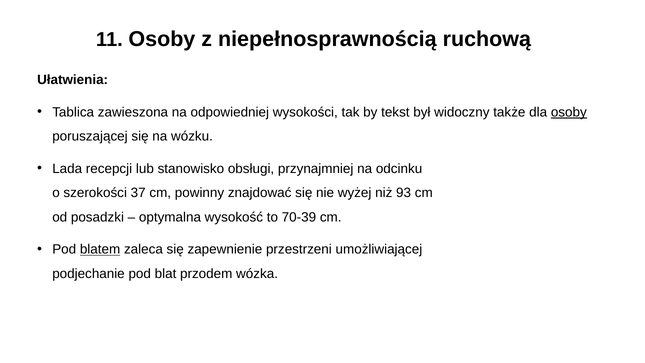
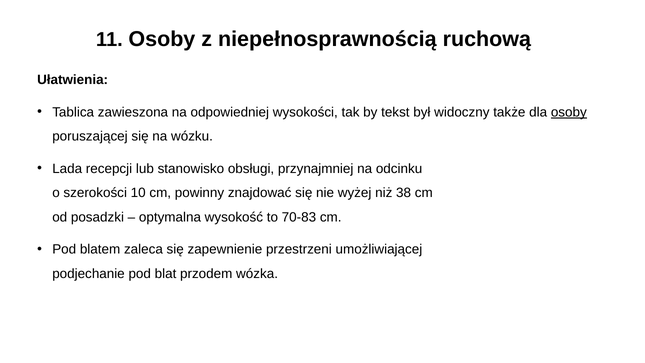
37: 37 -> 10 (138, 193)
93: 93 -> 38 (404, 193)
70-39: 70-39 -> 70-83 (299, 217)
blatem underline: present -> none (100, 249)
